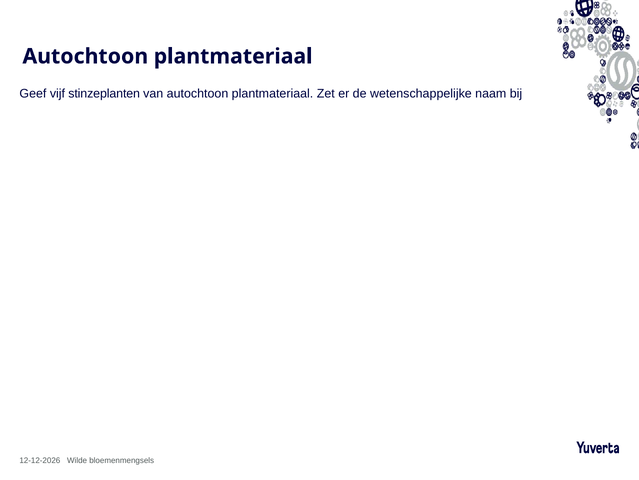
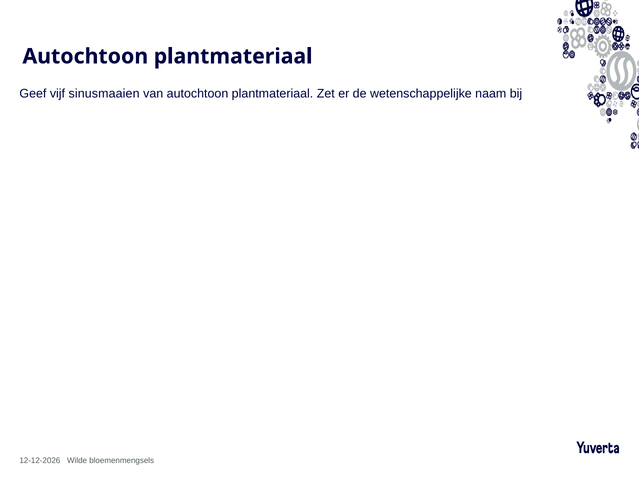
stinzeplanten: stinzeplanten -> sinusmaaien (104, 94)
